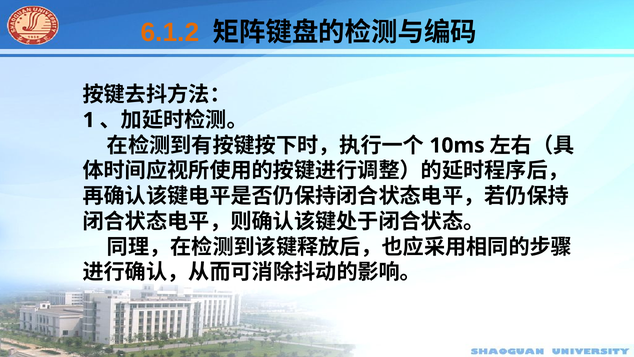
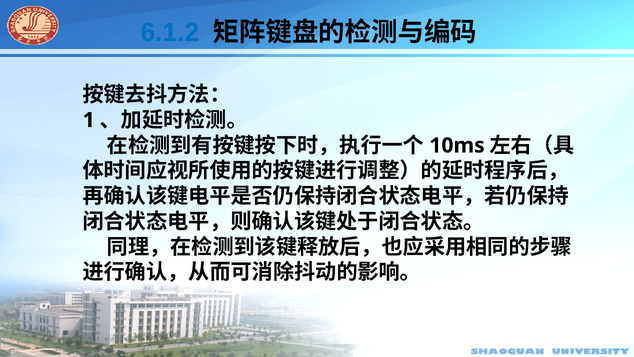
6.1.2 colour: orange -> blue (170, 33)
